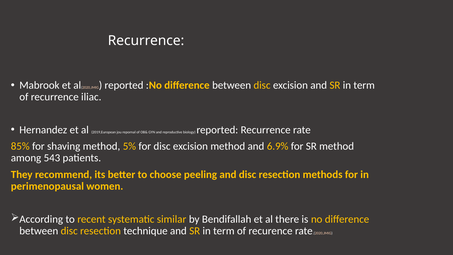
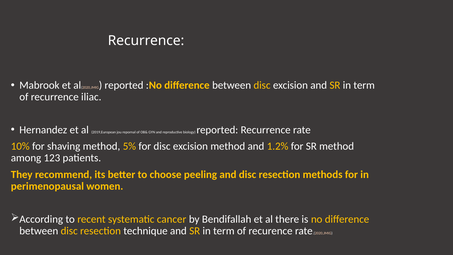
85%: 85% -> 10% (20, 146)
6.9%: 6.9% -> 1.2% (278, 146)
543: 543 -> 123 (52, 158)
similar: similar -> cancer (172, 219)
